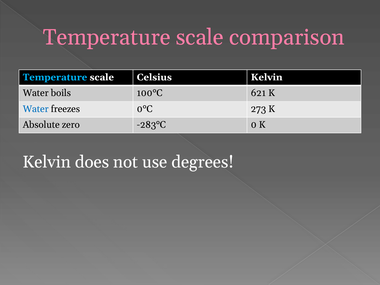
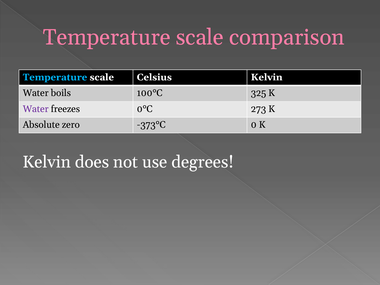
621: 621 -> 325 (258, 93)
Water colour: blue -> purple (36, 109)
-283°C: -283°C -> -373°C (151, 125)
